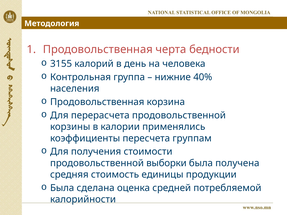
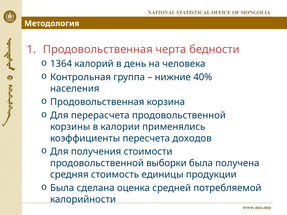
3155: 3155 -> 1364 (61, 64)
группам: группам -> доходов (192, 138)
